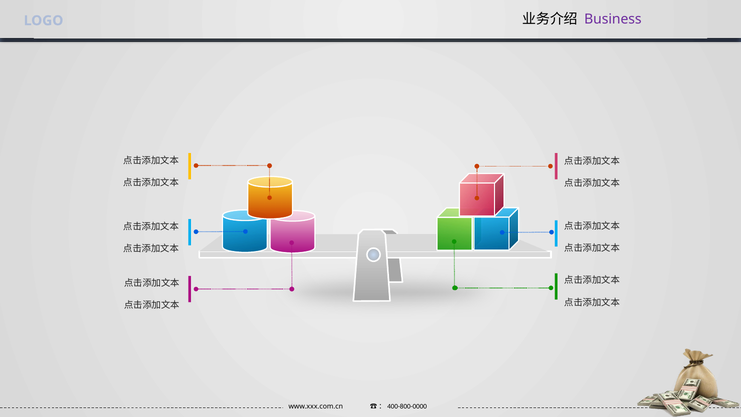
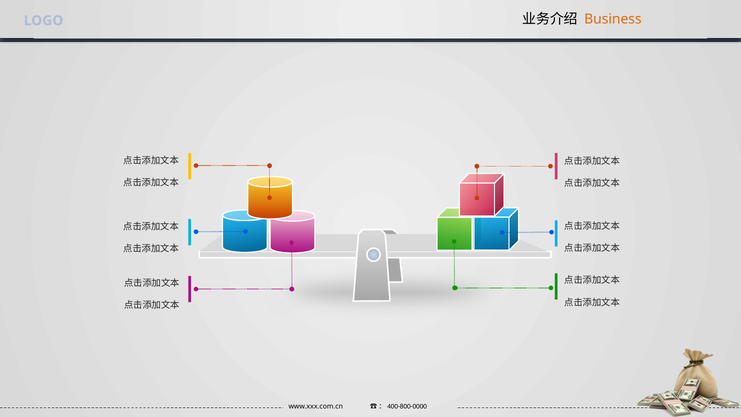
Business colour: purple -> orange (613, 19)
